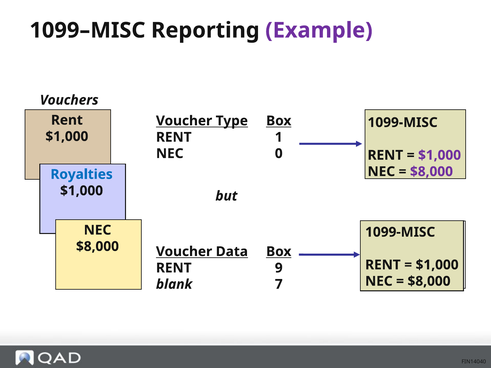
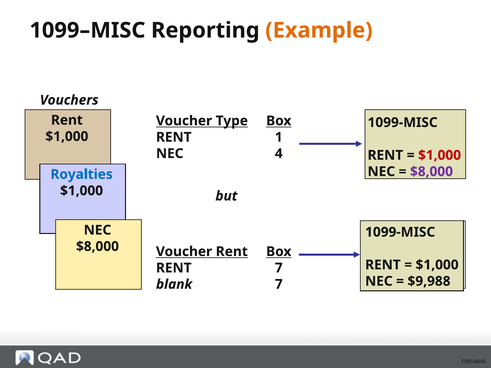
Example colour: purple -> orange (319, 30)
0: 0 -> 4 (279, 154)
$1,000 colour: purple -> red (440, 155)
Voucher Data: Data -> Rent (232, 252)
RENT 9: 9 -> 7 (279, 268)
$8,000: $8,000 -> $9,988 (429, 281)
